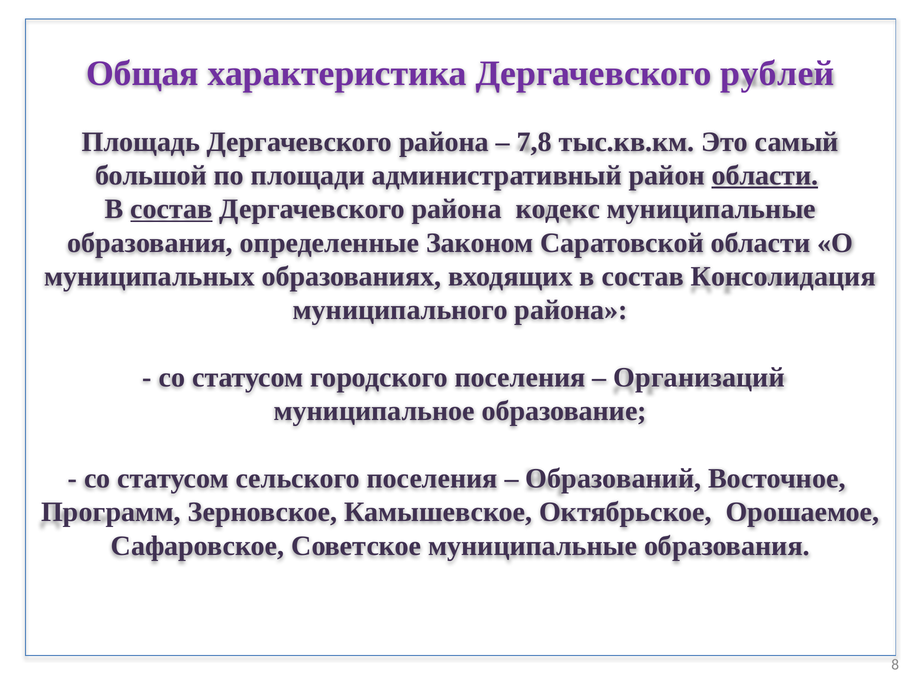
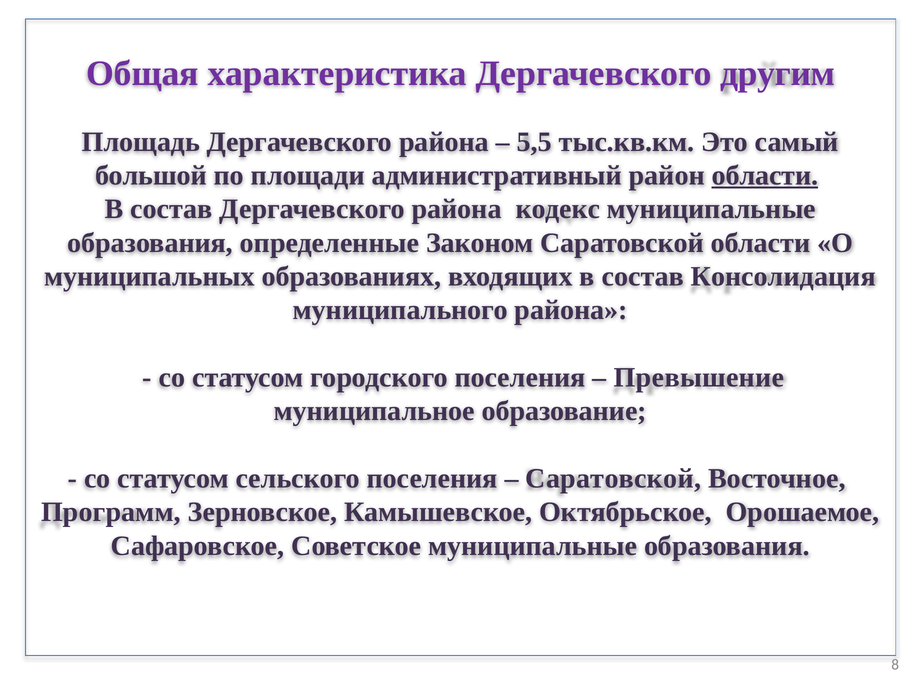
рублей: рублей -> другим (778, 73)
7,8: 7,8 -> 5,5 (534, 142)
состав underline: present -> none (171, 209)
Организаций: Организаций -> Превышение (699, 378)
Образований: Образований -> Саратовской (613, 479)
